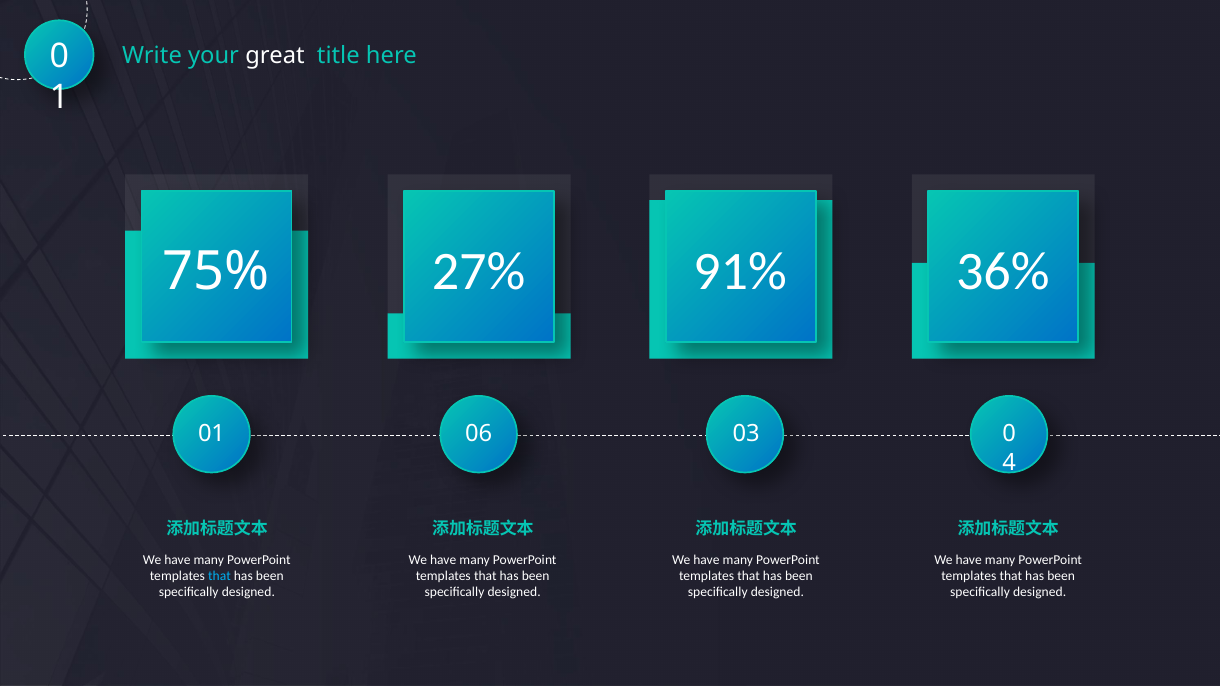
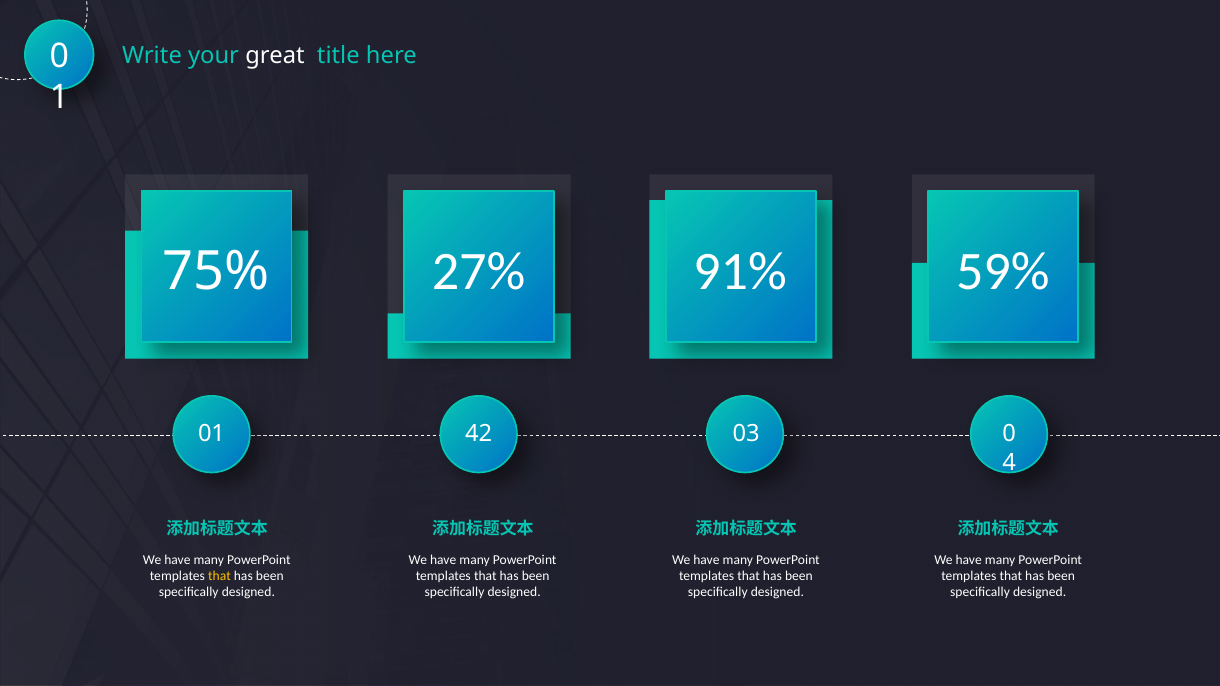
36%: 36% -> 59% (1003, 271)
06: 06 -> 42 (479, 434)
that colour: light blue -> yellow (220, 576)
